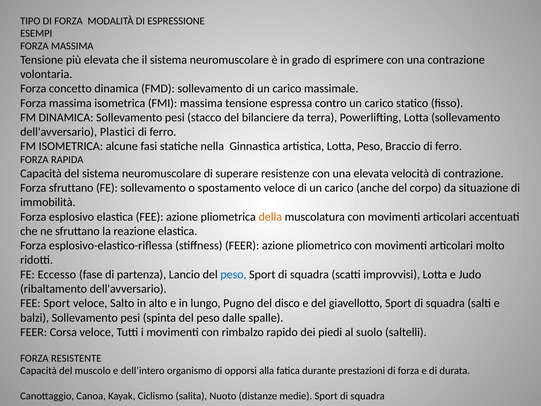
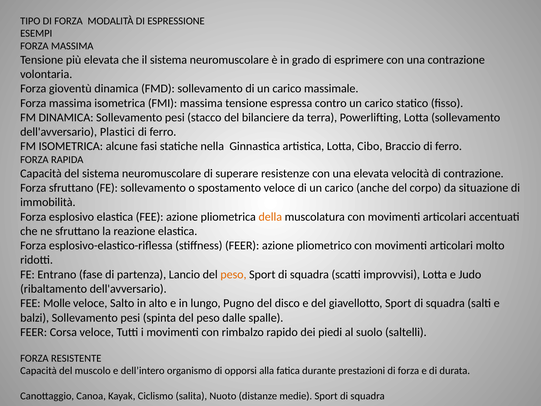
concetto: concetto -> gioventù (70, 89)
Lotta Peso: Peso -> Cibo (370, 146)
Eccesso: Eccesso -> Entrano (57, 274)
peso colour: blue -> orange (233, 274)
FEE Sport: Sport -> Molle (57, 303)
